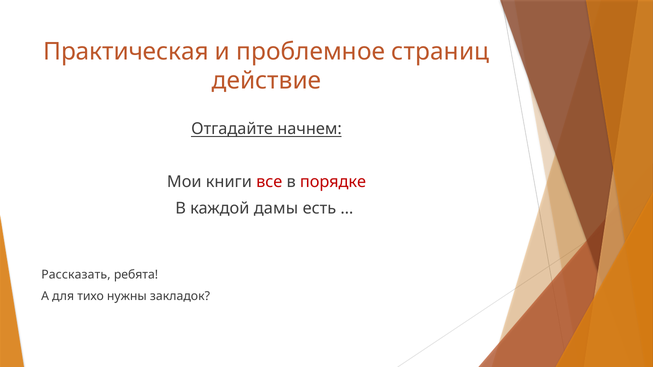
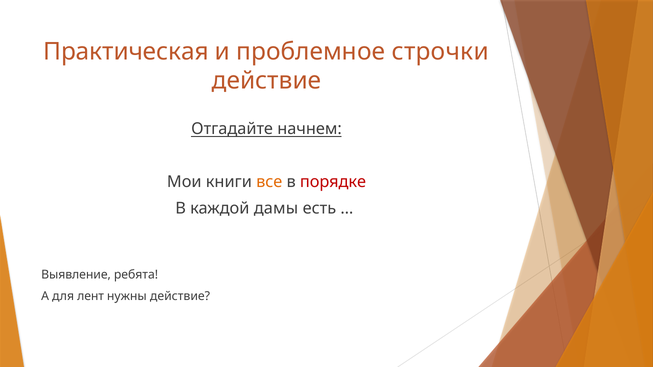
страниц: страниц -> строчки (440, 51)
все colour: red -> orange (269, 182)
Рассказать: Рассказать -> Выявление (76, 275)
тихо: тихо -> лент (91, 296)
нужны закладок: закладок -> действие (180, 296)
